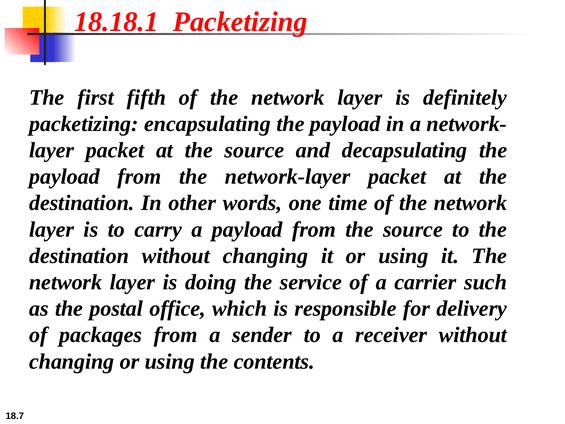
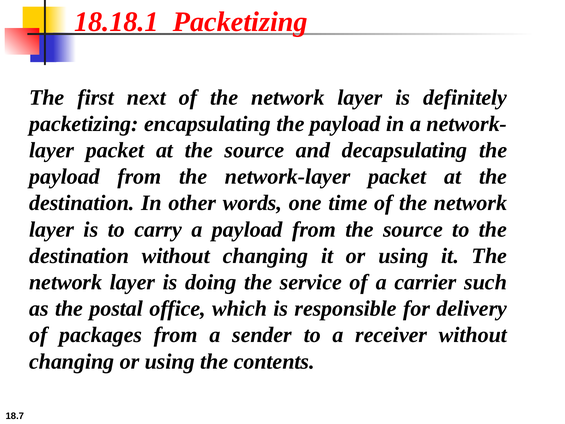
fifth: fifth -> next (146, 97)
